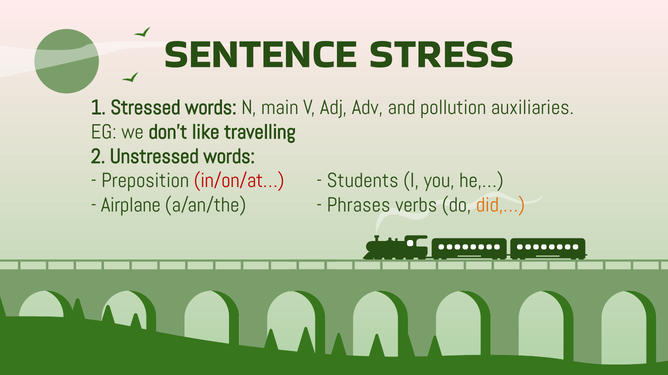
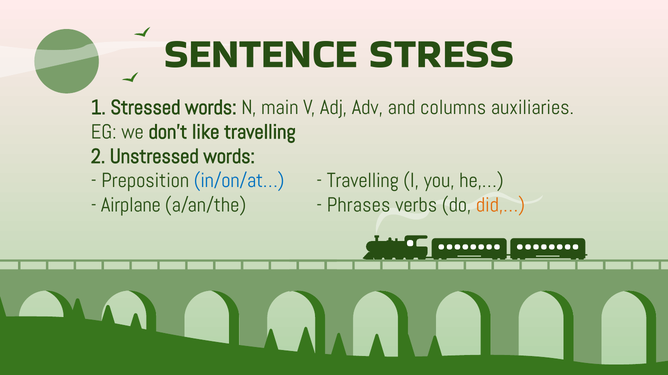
pollution: pollution -> columns (453, 108)
in/on/at… colour: red -> blue (239, 181)
Students: Students -> Travelling (363, 181)
